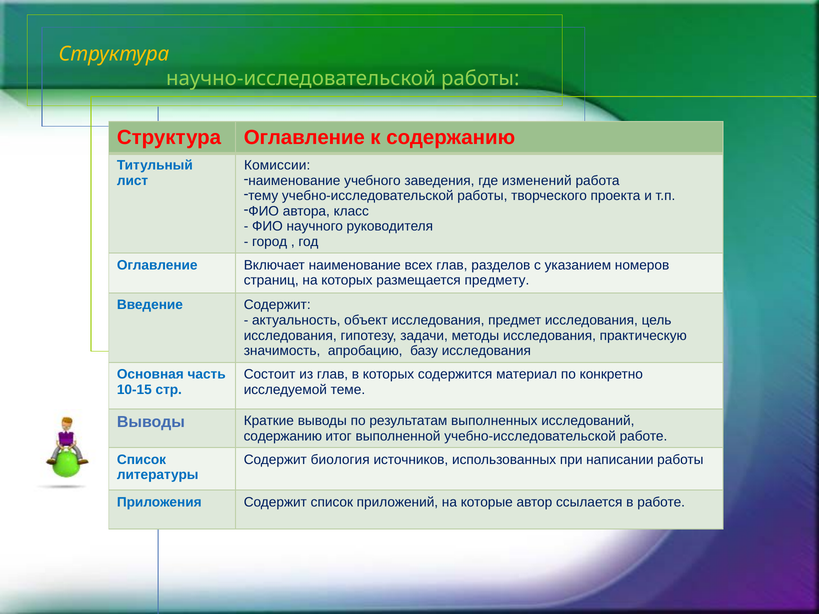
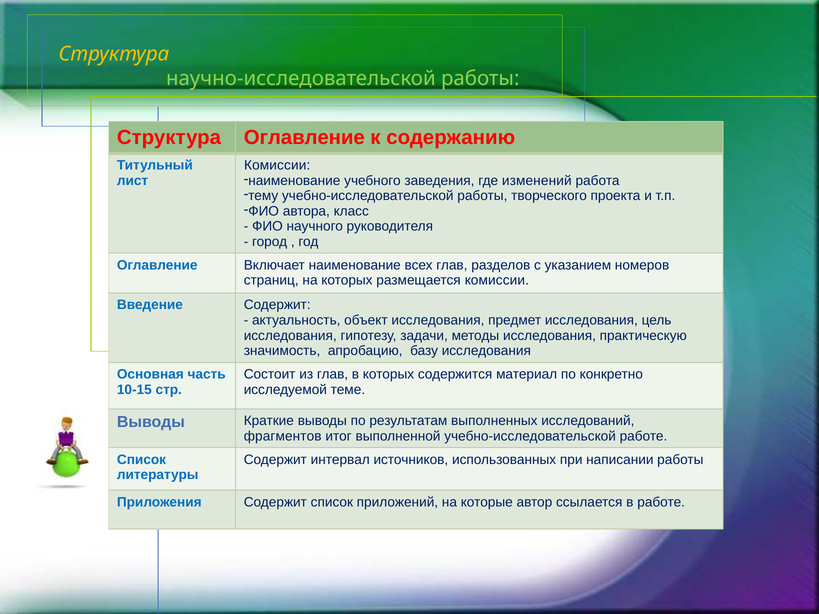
размещается предмету: предмету -> комиссии (497, 281)
содержанию: содержанию -> фрагментов (283, 436)
биология: биология -> интервал (340, 460)
